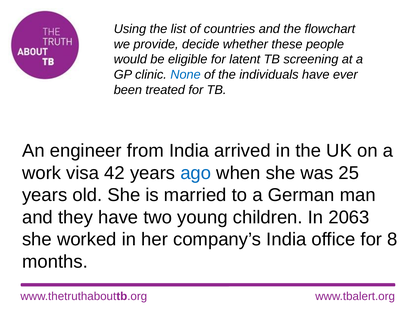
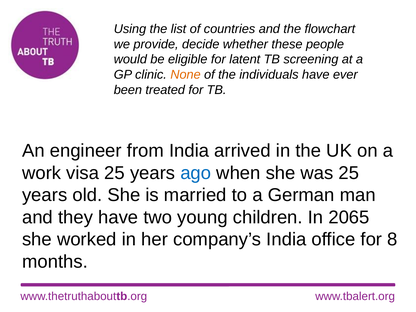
None colour: blue -> orange (186, 75)
visa 42: 42 -> 25 (115, 173)
2063: 2063 -> 2065 (349, 217)
